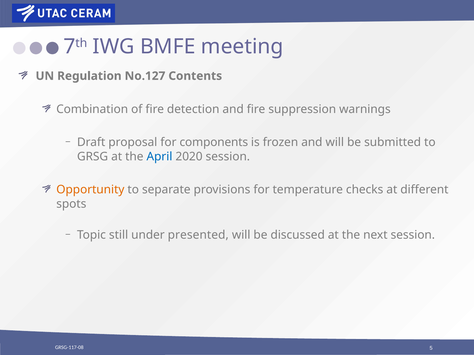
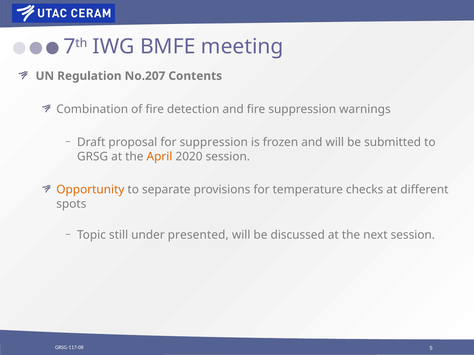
No.127: No.127 -> No.207 (145, 76)
for components: components -> suppression (214, 142)
April colour: blue -> orange (159, 157)
